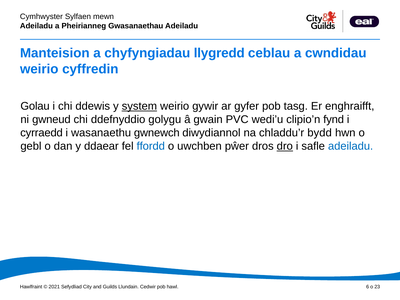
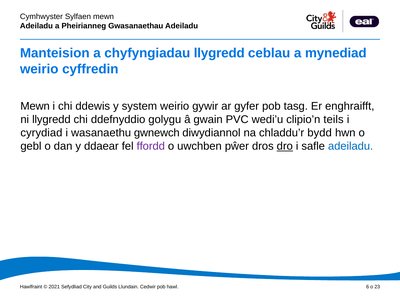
cwndidau: cwndidau -> mynediad (336, 53)
Golau: Golau -> Mewn (35, 106)
system underline: present -> none (139, 106)
ni gwneud: gwneud -> llygredd (51, 120)
fynd: fynd -> teils (334, 120)
cyrraedd: cyrraedd -> cyrydiad (41, 133)
ffordd colour: blue -> purple (151, 146)
